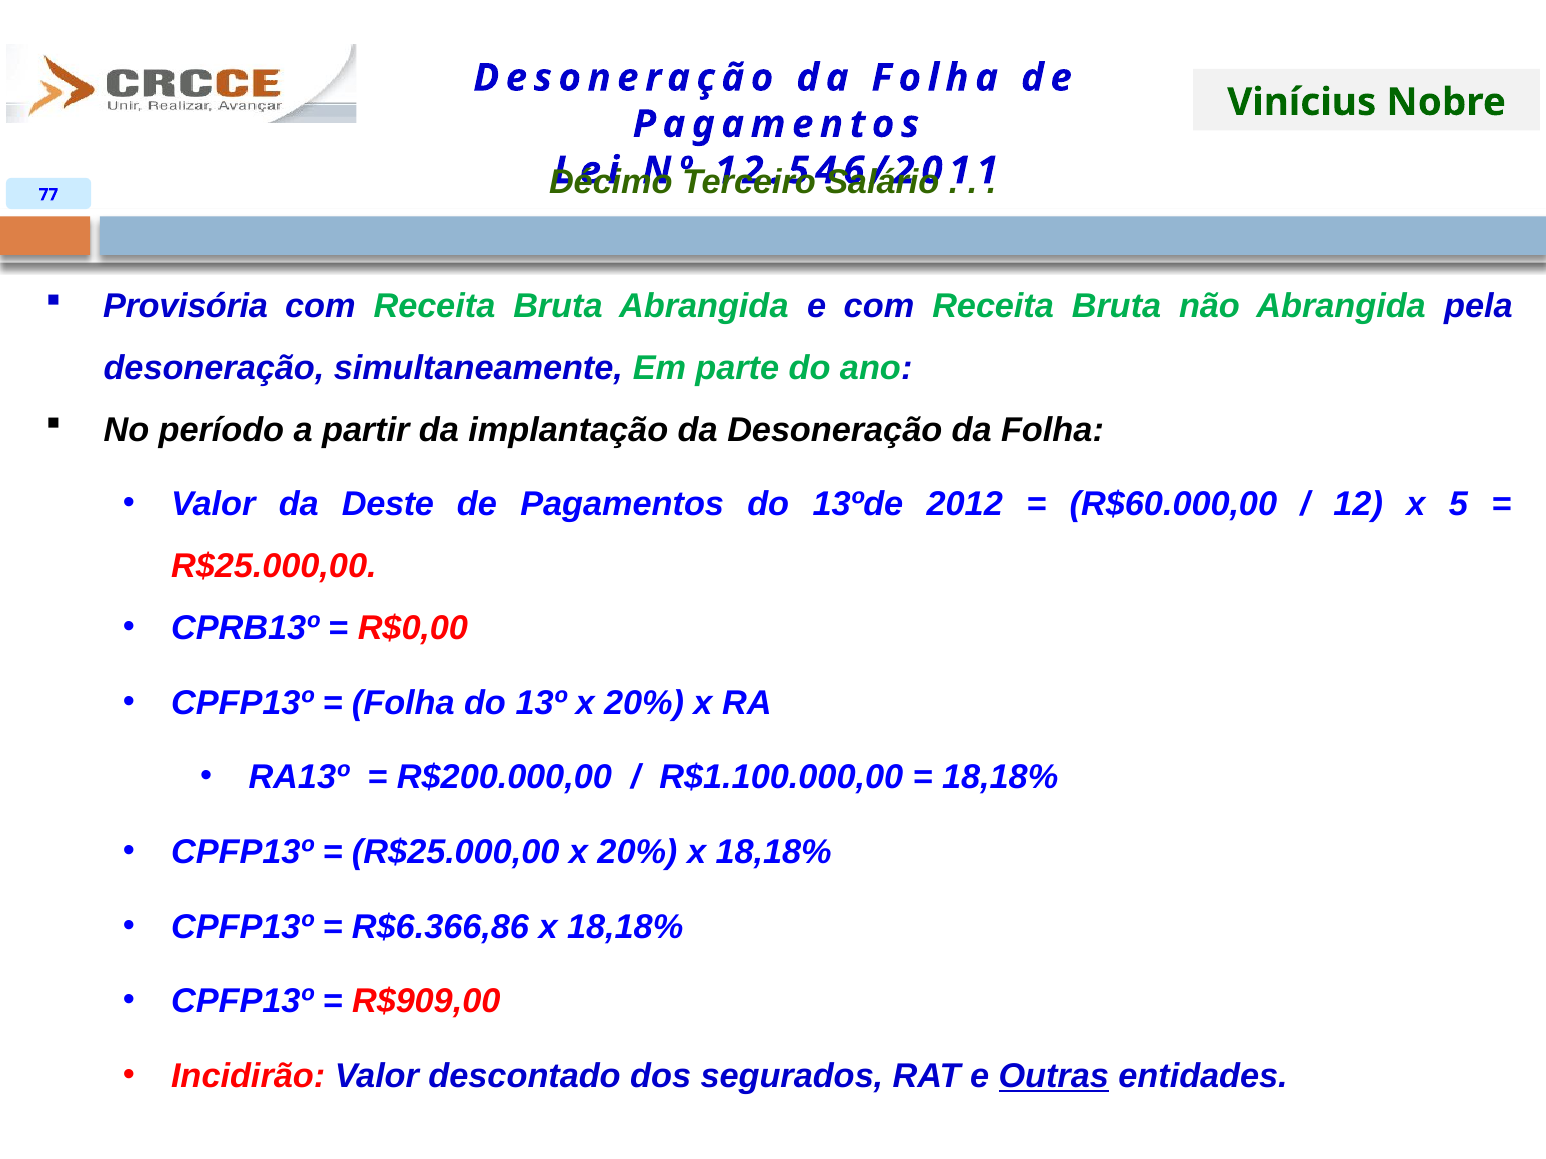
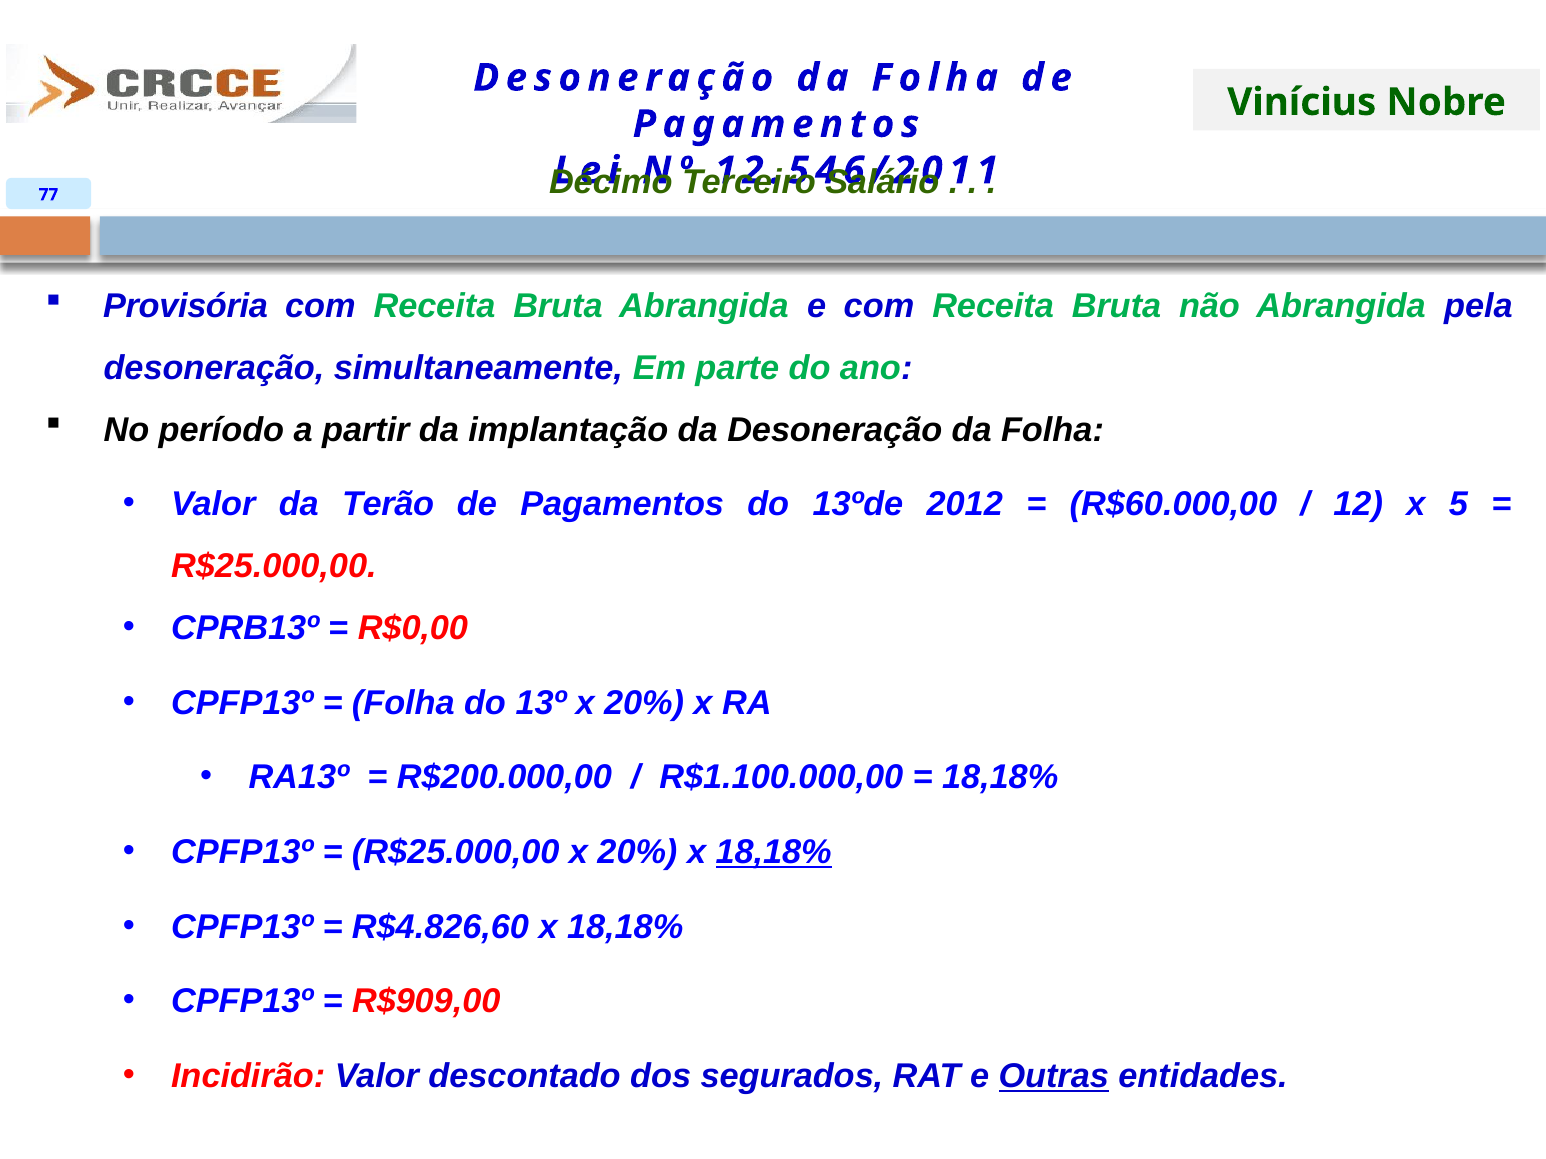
Deste: Deste -> Terão (388, 505)
18,18% underline: none -> present (774, 852)
R$6.366,86: R$6.366,86 -> R$4.826,60 (440, 927)
